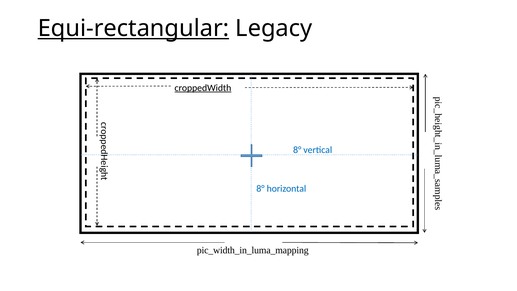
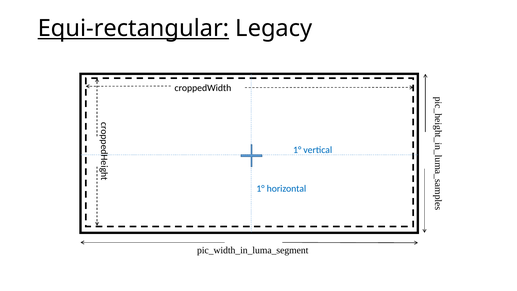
croppedWidth underline: present -> none (203, 88)
8°: 8° -> 1° (297, 150)
8°: 8° -> 1° (260, 188)
pic_width_in_luma_mapping: pic_width_in_luma_mapping -> pic_width_in_luma_segment (253, 250)
